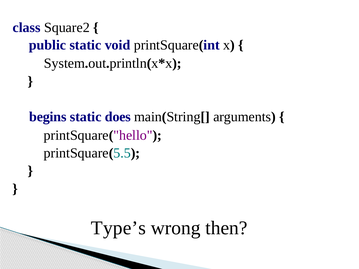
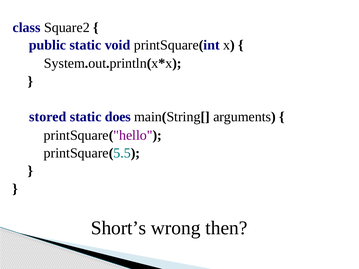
begins: begins -> stored (48, 117)
Type’s: Type’s -> Short’s (119, 228)
